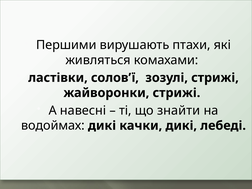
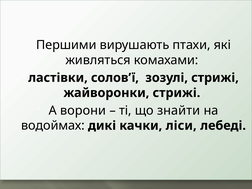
навесні: навесні -> ворони (83, 110)
качки дикі: дикі -> ліси (181, 126)
